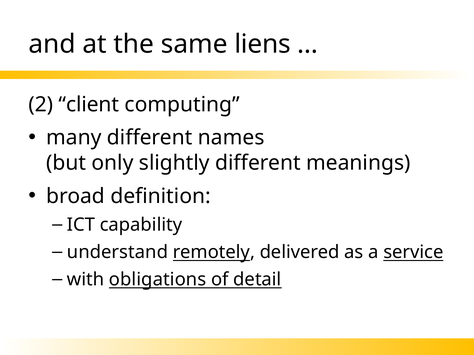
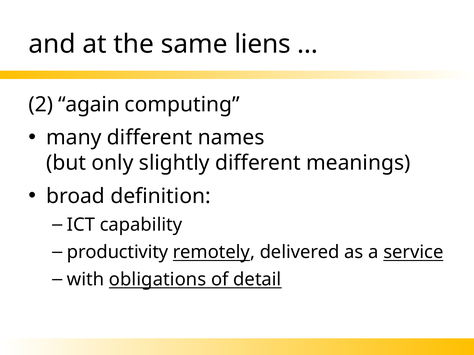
client: client -> again (89, 105)
understand: understand -> productivity (118, 252)
